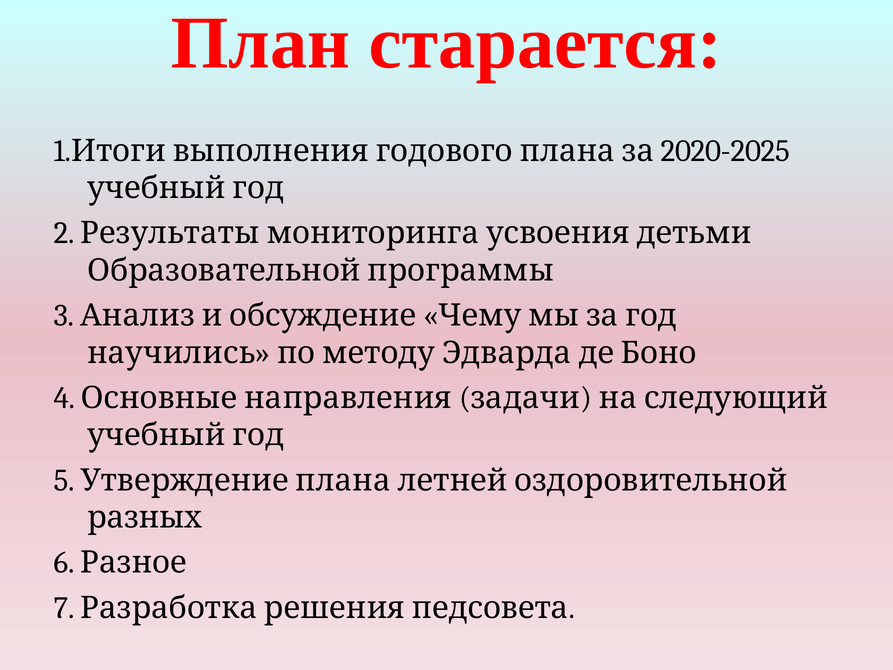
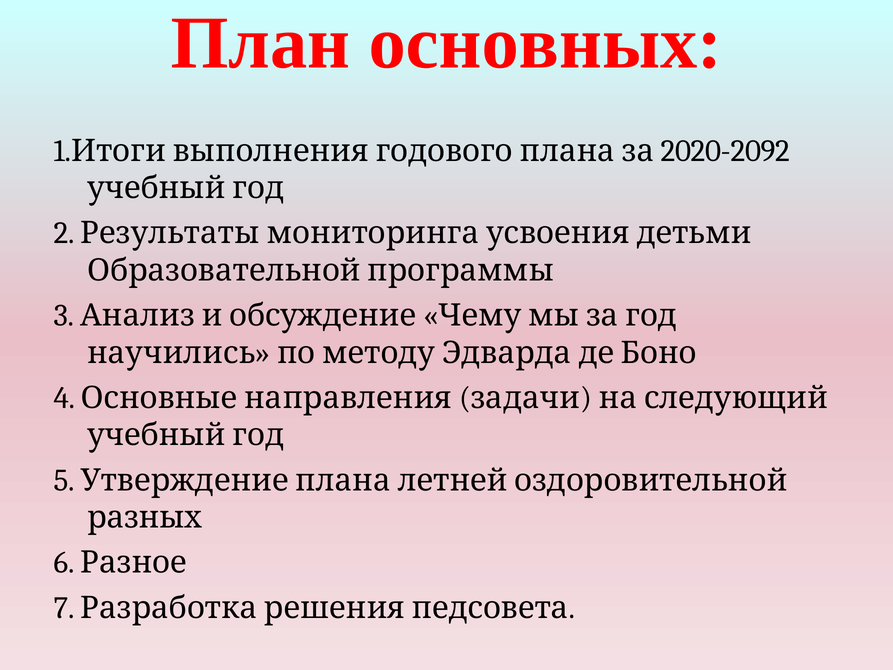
старается: старается -> основных (545, 43)
2020-2025: 2020-2025 -> 2020-2092 (725, 151)
